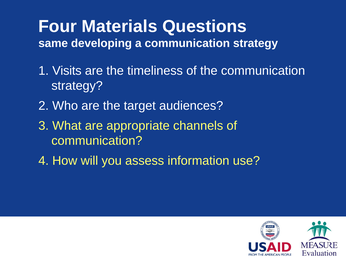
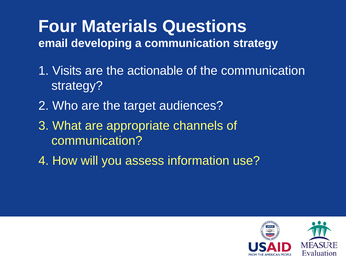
same: same -> email (53, 43)
timeliness: timeliness -> actionable (155, 71)
